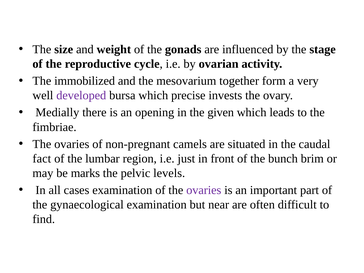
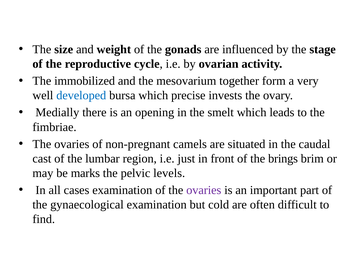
developed colour: purple -> blue (81, 95)
given: given -> smelt (221, 112)
fact: fact -> cast (42, 159)
bunch: bunch -> brings (283, 159)
near: near -> cold (219, 205)
